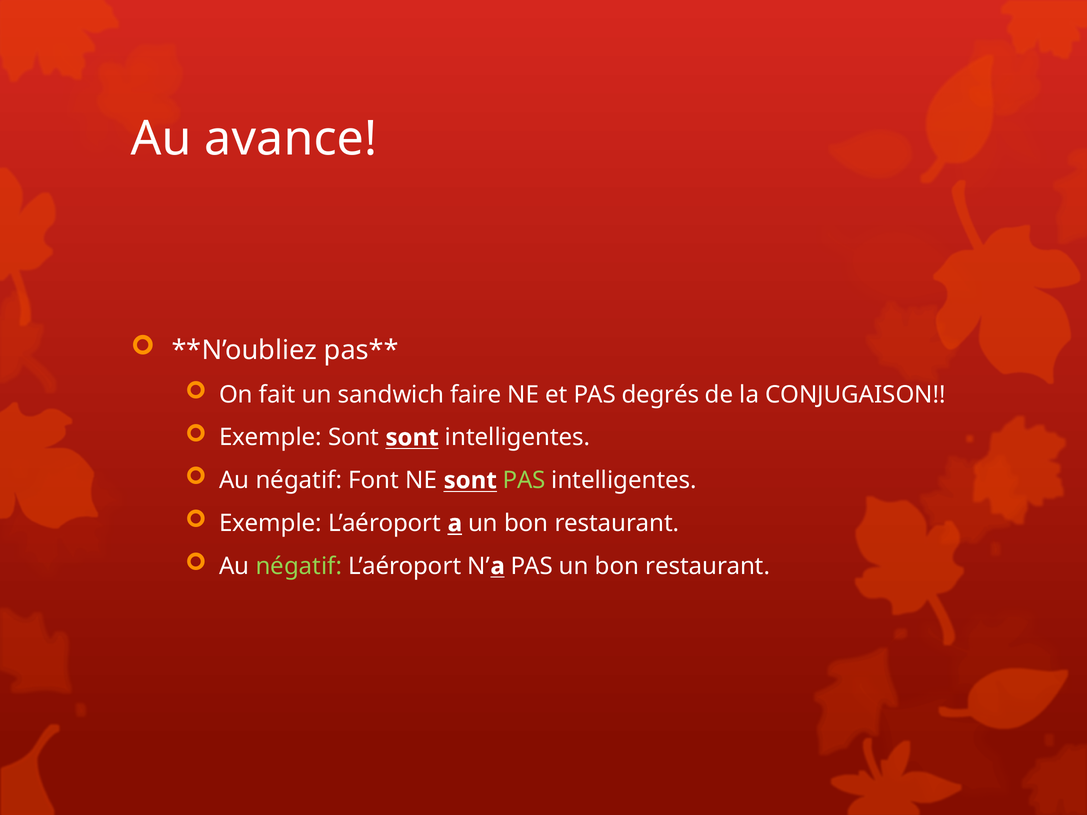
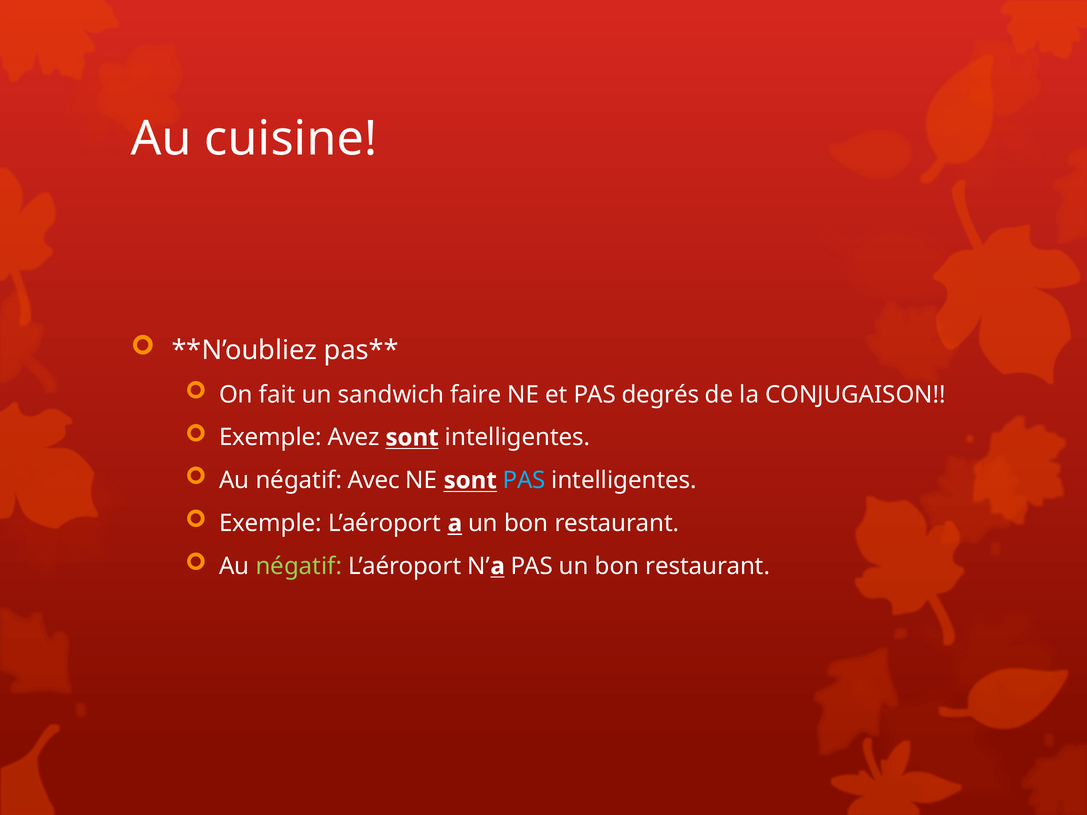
avance: avance -> cuisine (291, 139)
Exemple Sont: Sont -> Avez (354, 438)
Font: Font -> Avec (374, 481)
PAS colour: light green -> light blue (524, 481)
